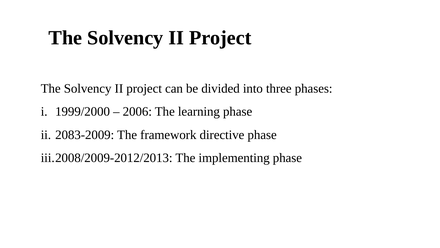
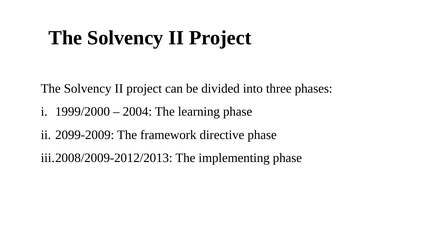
2006: 2006 -> 2004 (137, 111)
2083-2009: 2083-2009 -> 2099-2009 (85, 135)
